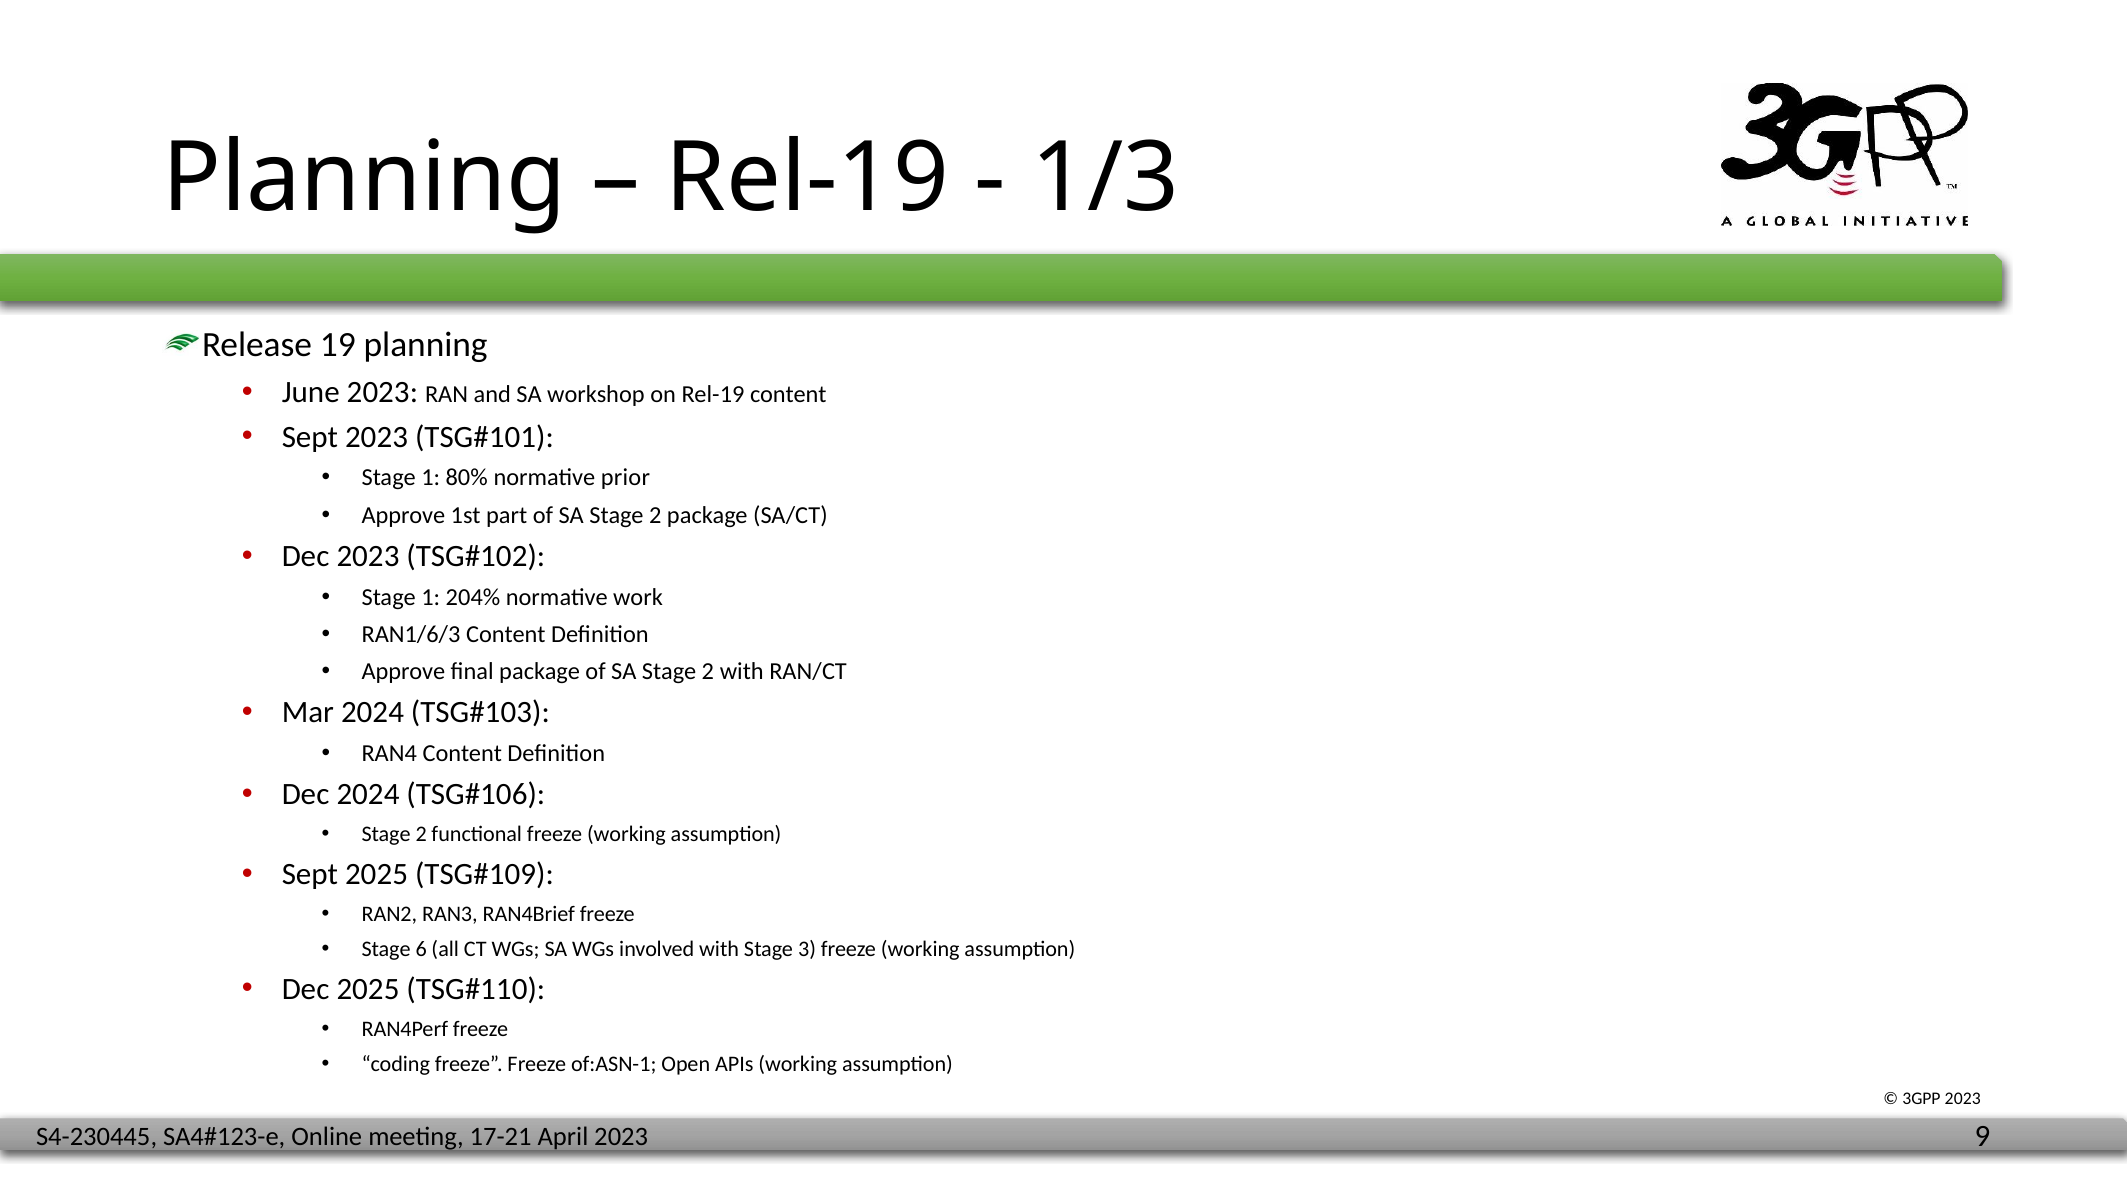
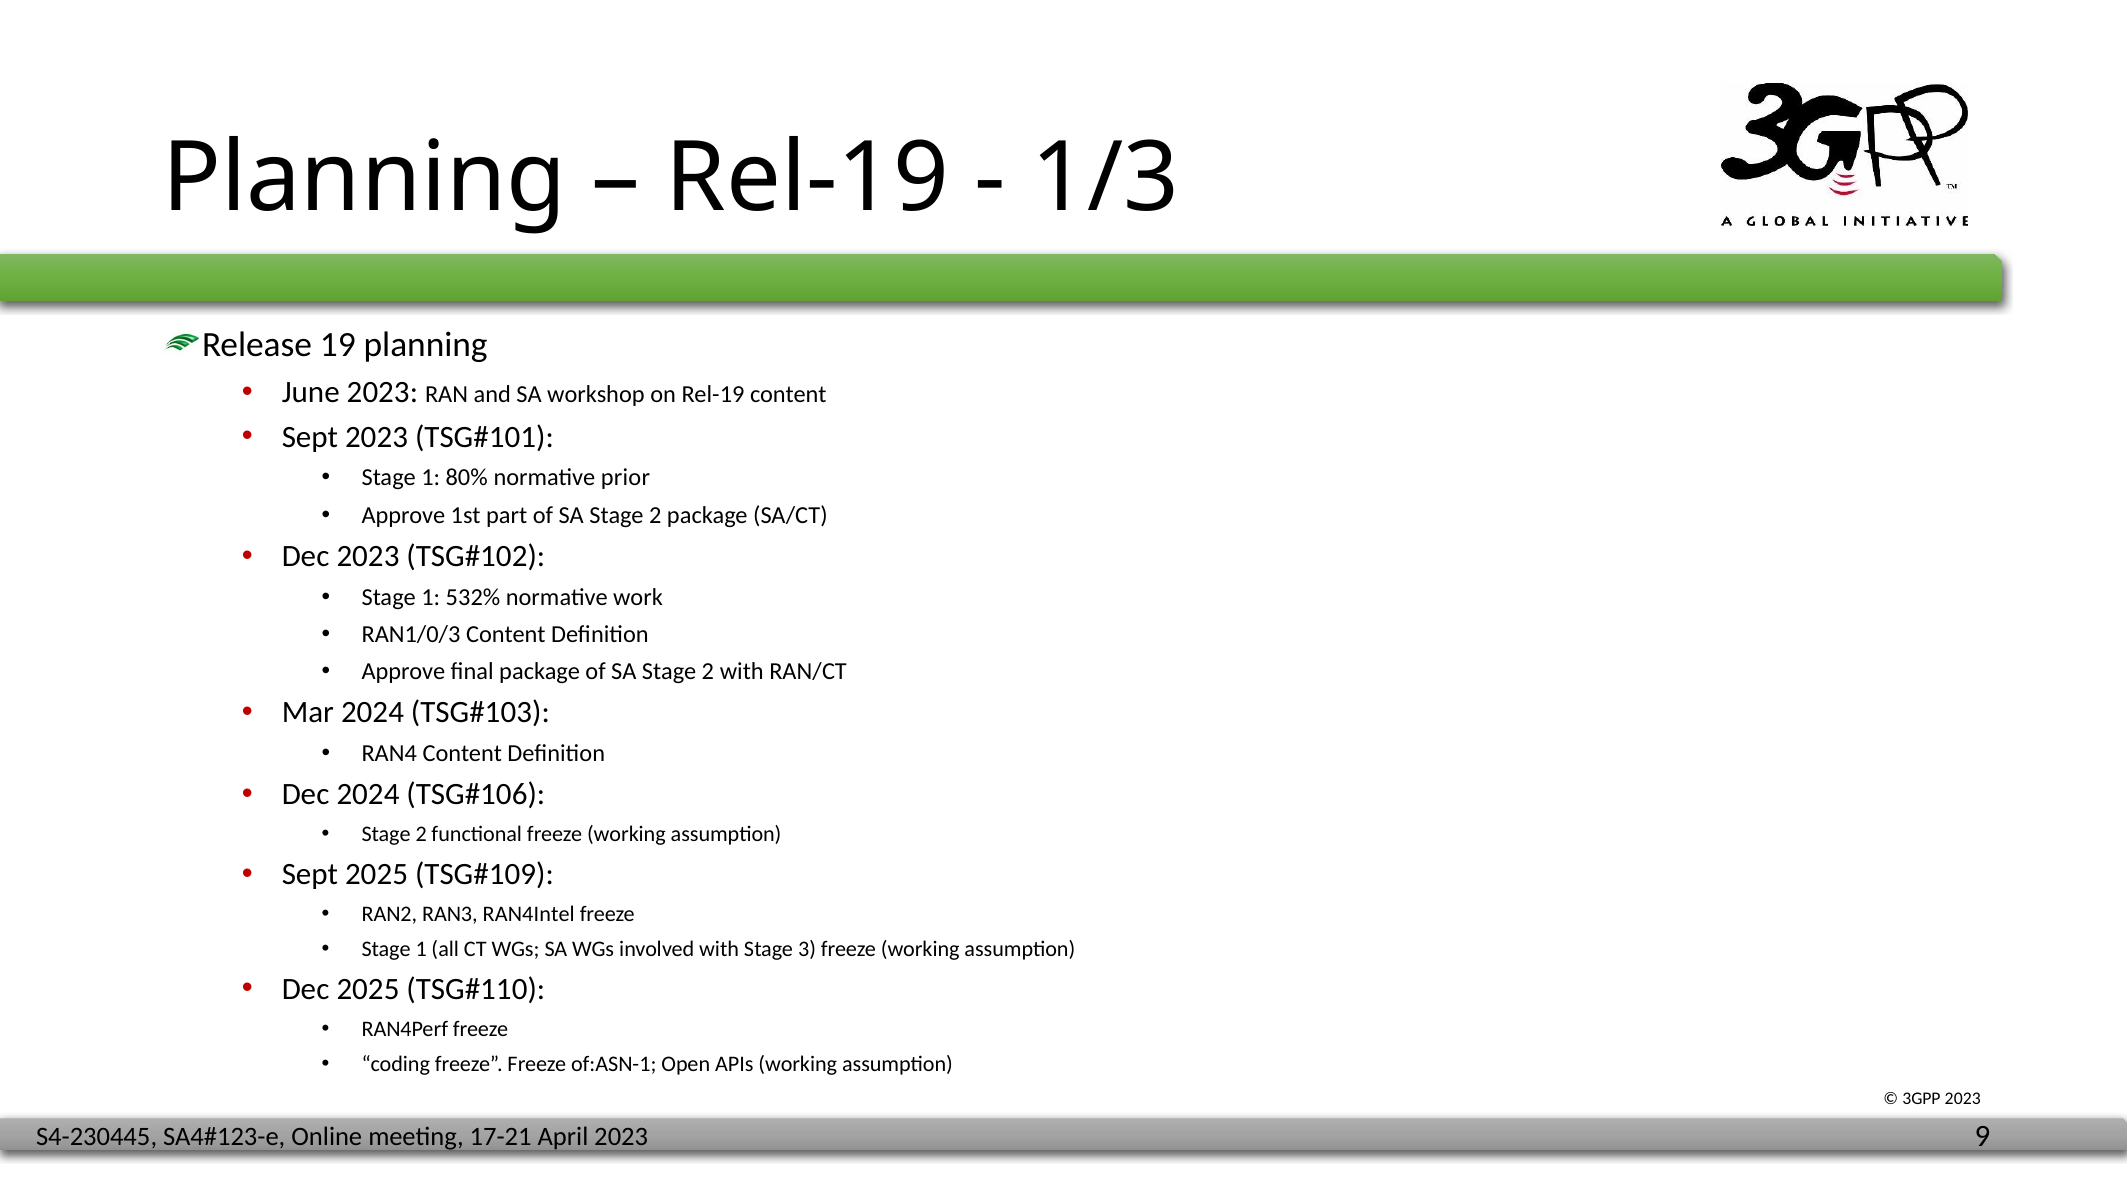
204%: 204% -> 532% (473, 597)
RAN1/6/3: RAN1/6/3 -> RAN1/0/3 (411, 635)
RAN4Brief: RAN4Brief -> RAN4Intel (529, 914)
6: 6 -> 1 (421, 949)
